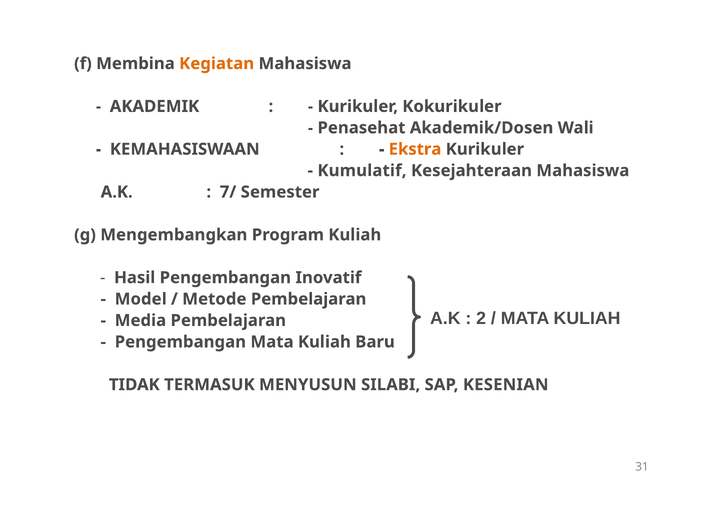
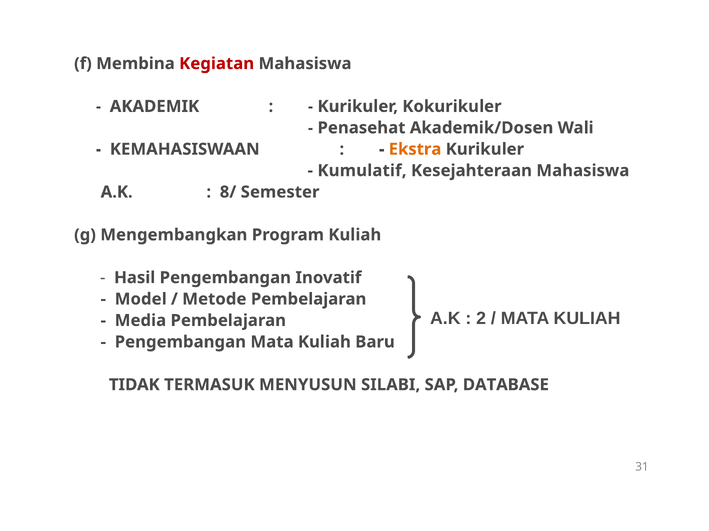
Kegiatan colour: orange -> red (217, 64)
7/: 7/ -> 8/ (228, 192)
KESENIAN: KESENIAN -> DATABASE (506, 385)
